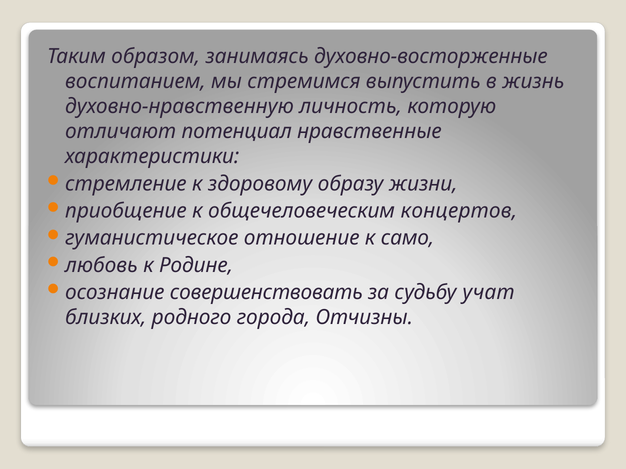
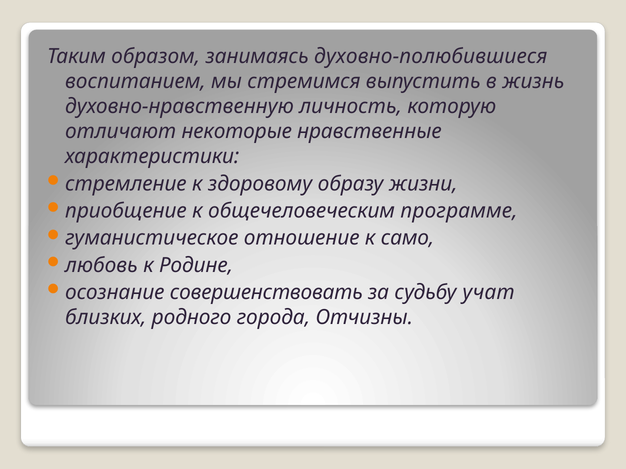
духовно-восторженные: духовно-восторженные -> духовно-полюбившиеся (431, 57)
потенциал: потенциал -> некоторые (237, 132)
концертов: концертов -> программе (459, 211)
